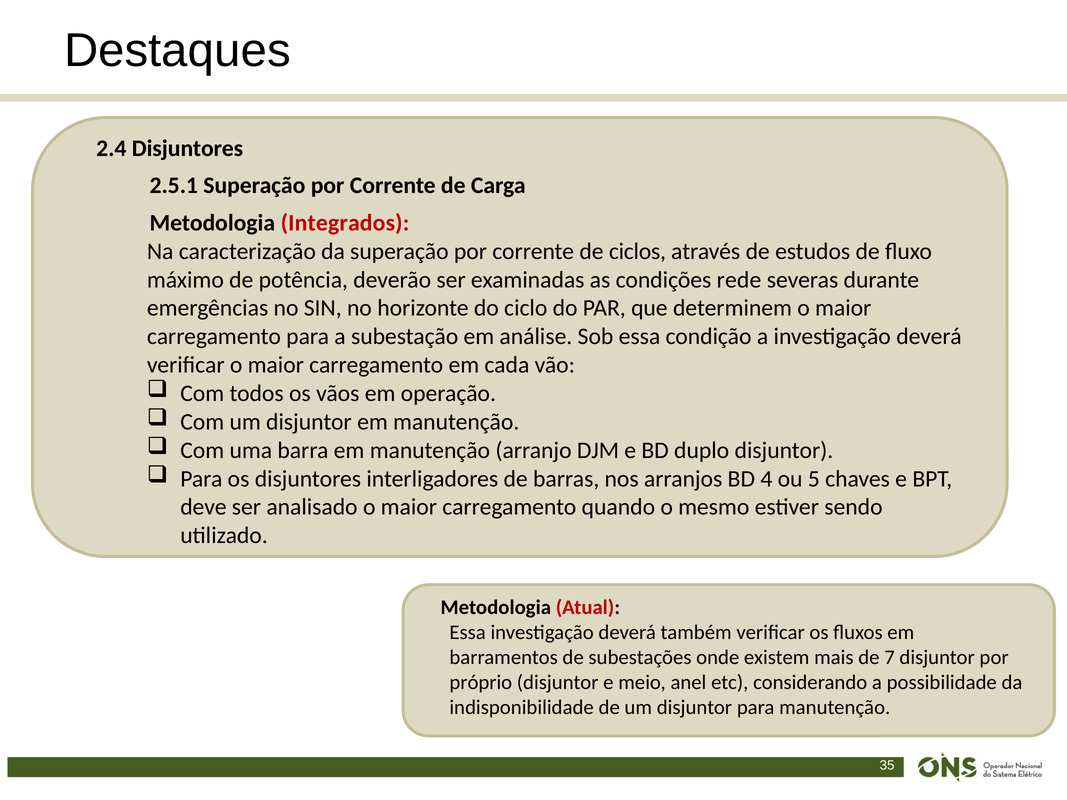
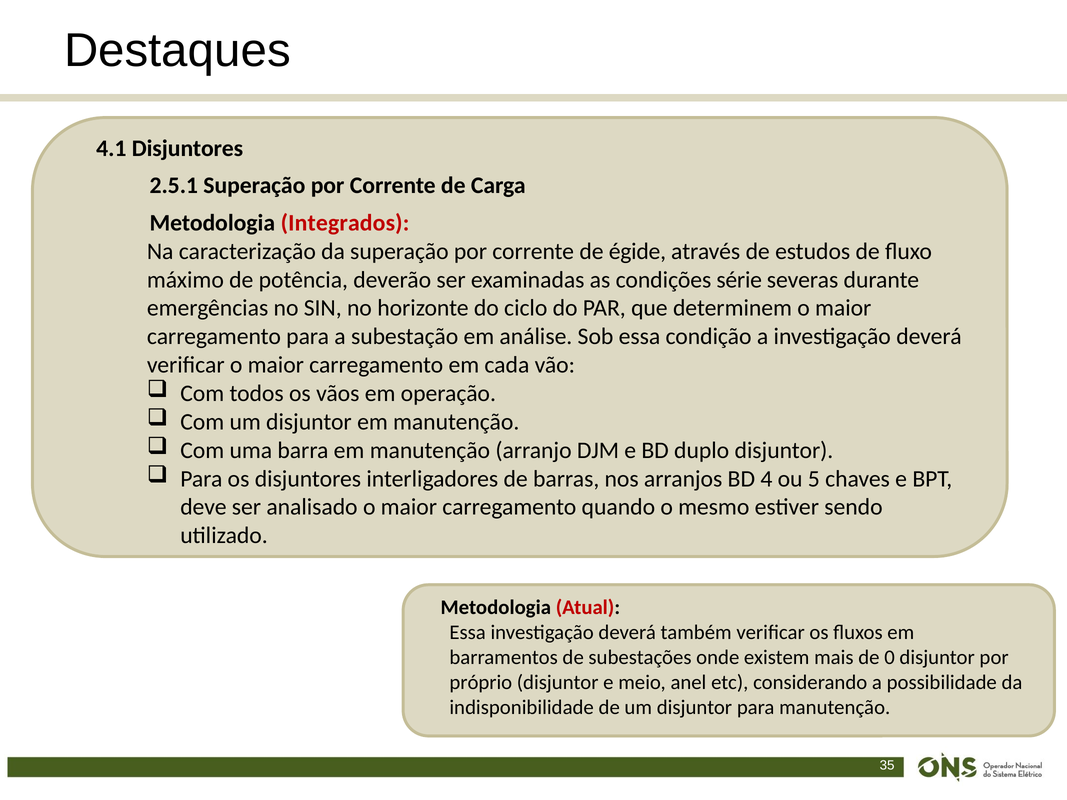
2.4: 2.4 -> 4.1 (111, 148)
ciclos: ciclos -> égide (637, 251)
rede: rede -> série (739, 280)
7: 7 -> 0 (890, 658)
